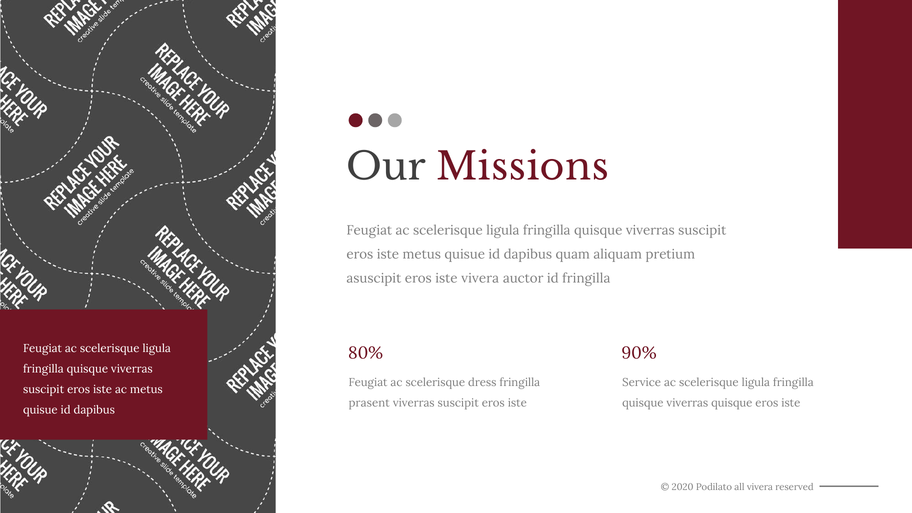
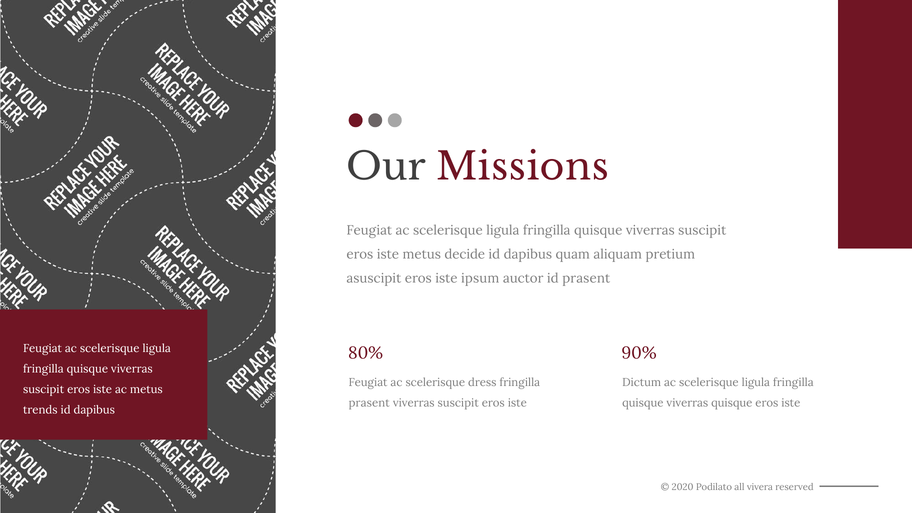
iste metus quisue: quisue -> decide (465, 254)
iste vivera: vivera -> ipsum (480, 278)
id fringilla: fringilla -> prasent (586, 278)
Service: Service -> Dictum (642, 383)
quisue: quisue -> trends (40, 410)
